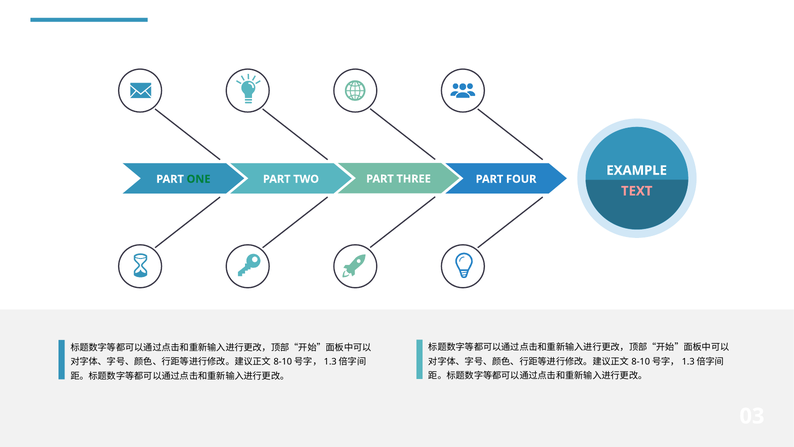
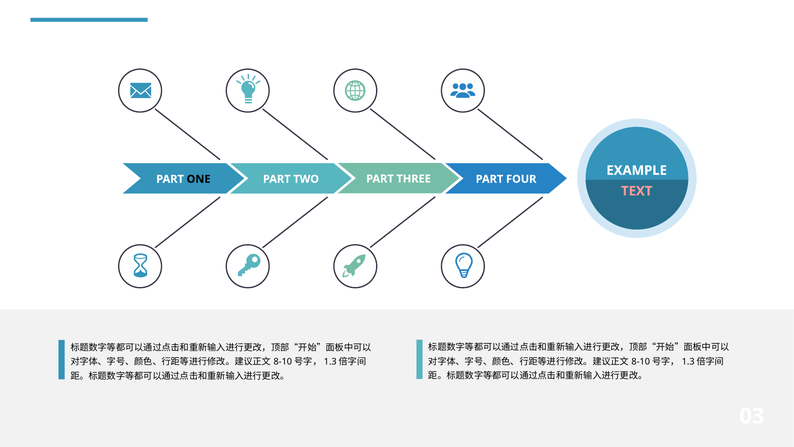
ONE colour: green -> black (199, 179)
